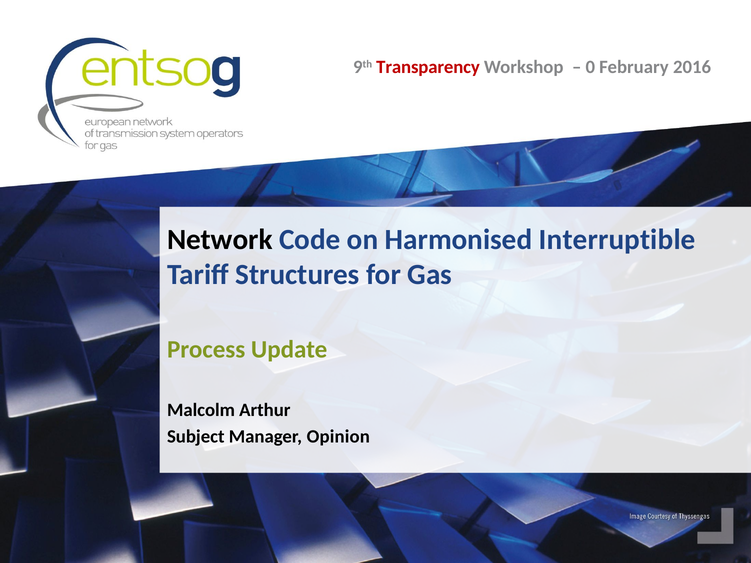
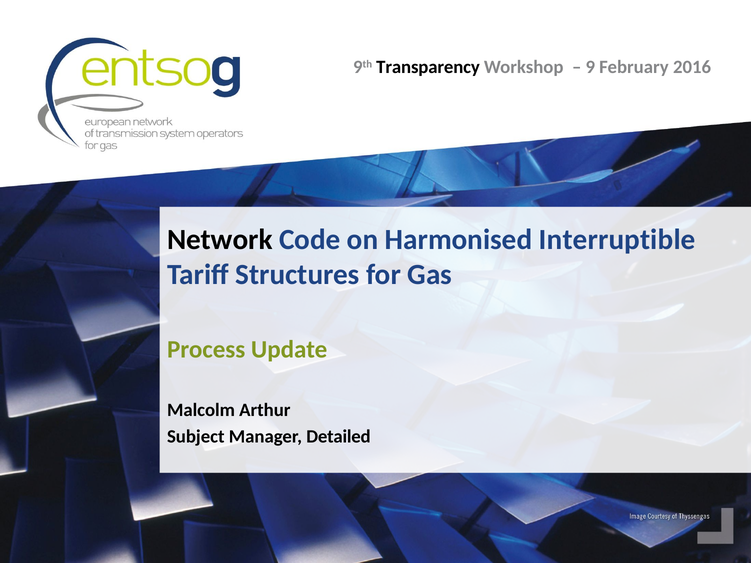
Transparency colour: red -> black (428, 67)
0: 0 -> 9 (590, 67)
Opinion: Opinion -> Detailed (338, 437)
